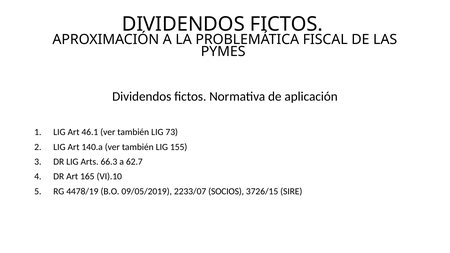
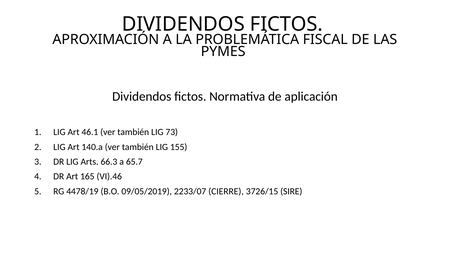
62.7: 62.7 -> 65.7 (134, 162)
VI).10: VI).10 -> VI).46 (109, 177)
SOCIOS: SOCIOS -> CIERRE (226, 191)
